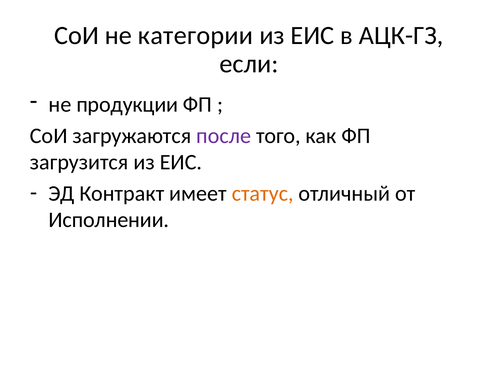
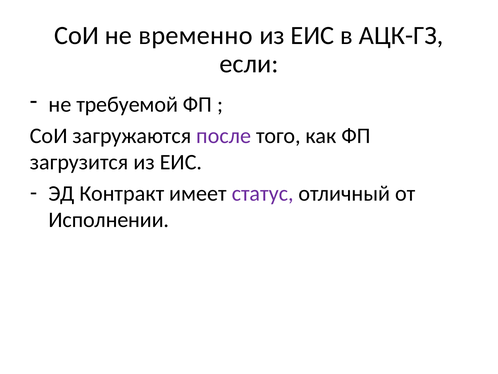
категории: категории -> временно (196, 35)
продукции: продукции -> требуемой (127, 104)
статус colour: orange -> purple (263, 193)
